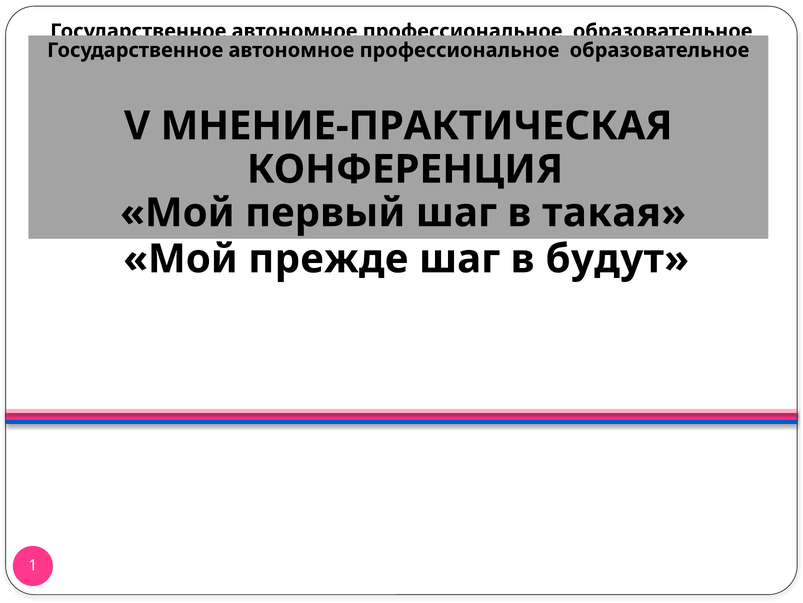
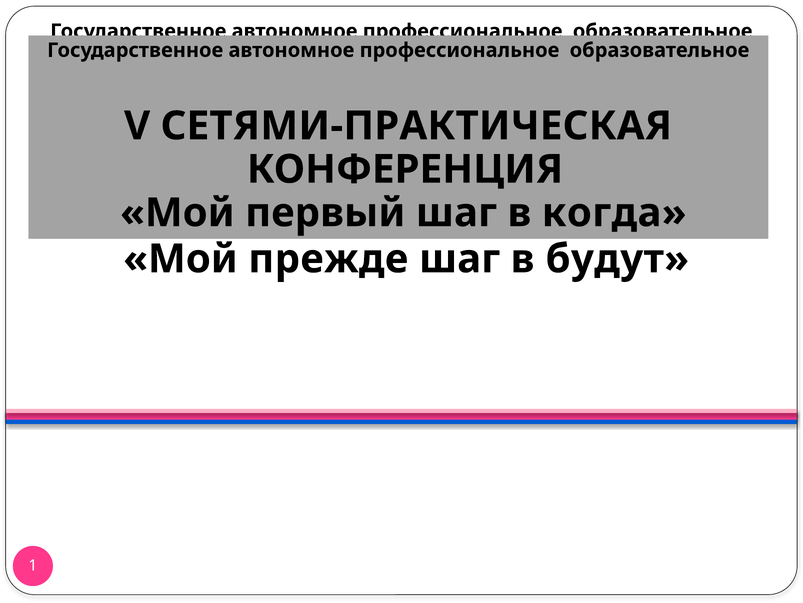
МНЕНИЕ-ПРАКТИЧЕСКАЯ: МНЕНИЕ-ПРАКТИЧЕСКАЯ -> СЕТЯМИ-ПРАКТИЧЕСКАЯ (416, 126)
такая: такая -> когда (614, 213)
